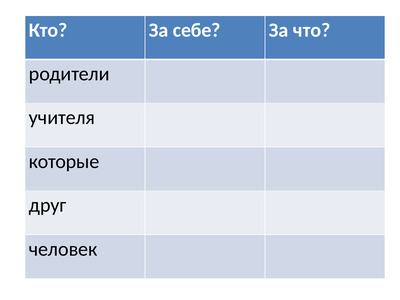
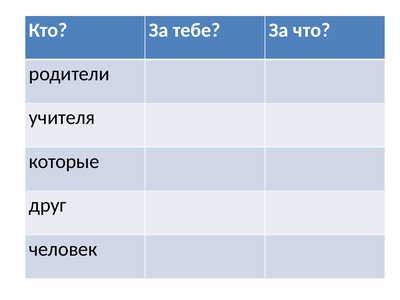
себе: себе -> тебе (197, 30)
